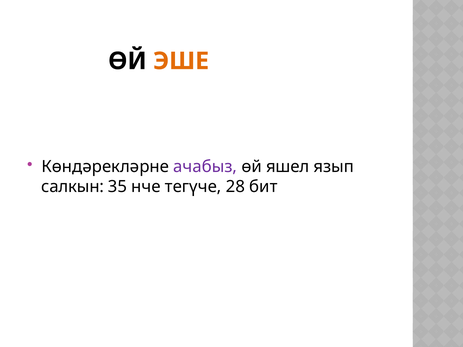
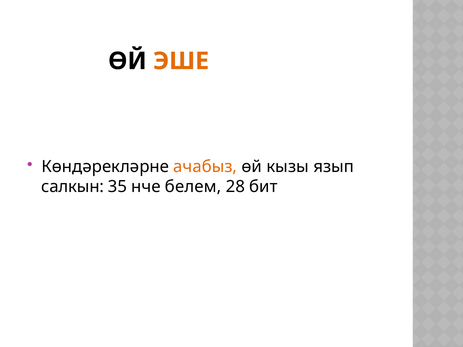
ачабыз colour: purple -> orange (205, 167)
яшел: яшел -> кызы (288, 167)
тегүче: тегүче -> белем (193, 187)
